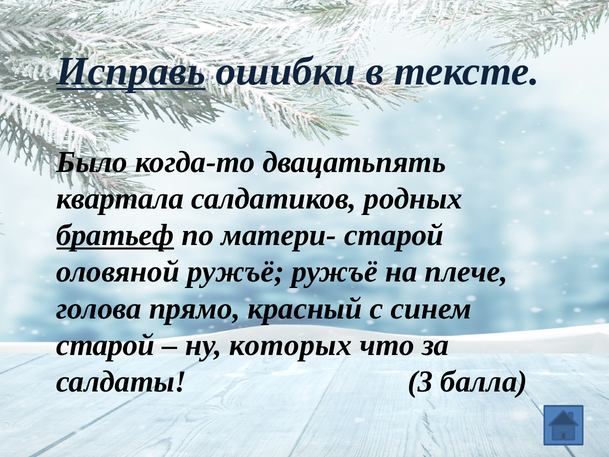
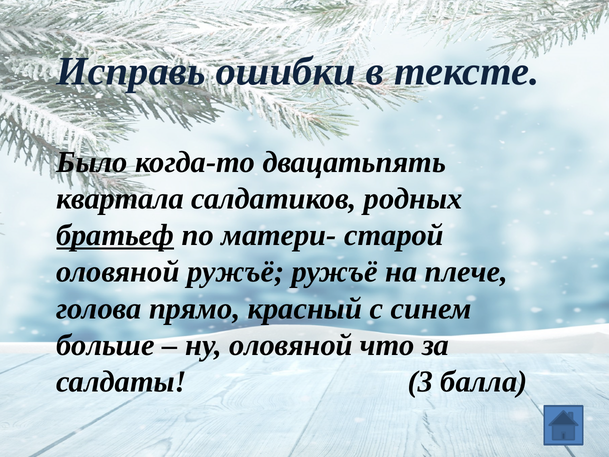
Исправь underline: present -> none (131, 72)
старой: старой -> больше (106, 345)
ну которых: которых -> оловяной (291, 345)
